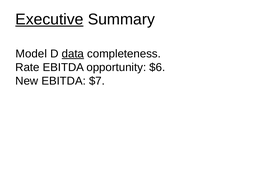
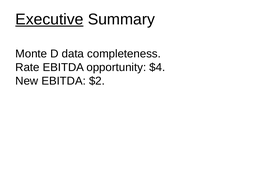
Model: Model -> Monte (31, 54)
data underline: present -> none (73, 54)
$6: $6 -> $4 (157, 68)
$7: $7 -> $2 (97, 81)
